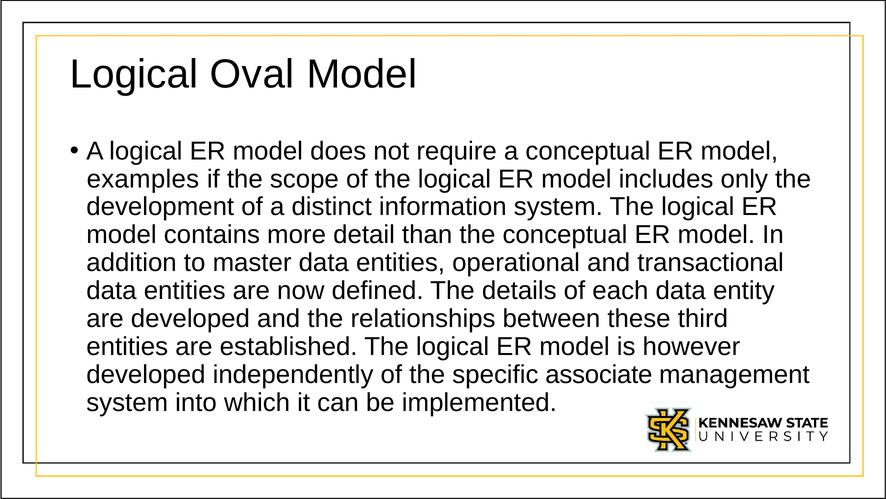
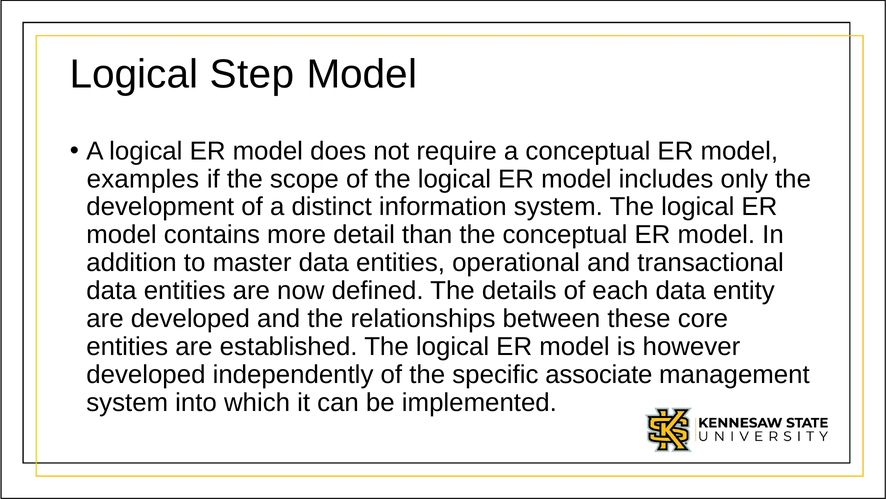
Oval: Oval -> Step (252, 74)
third: third -> core (703, 318)
